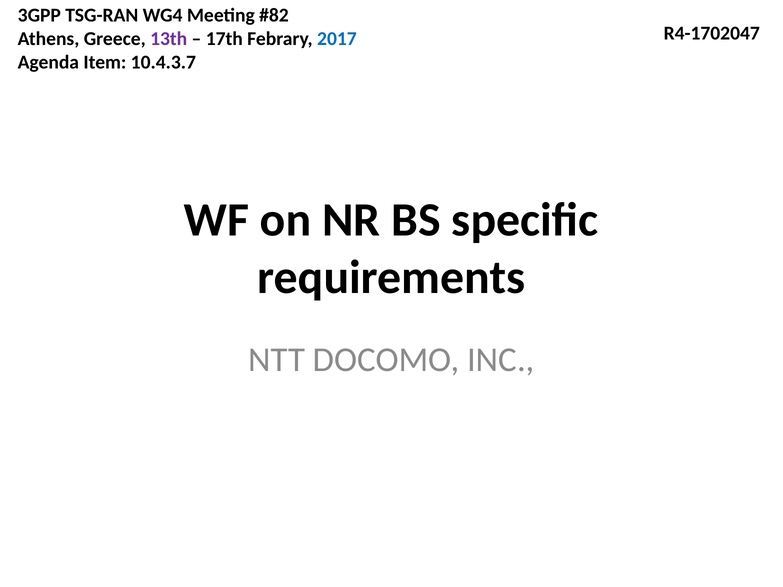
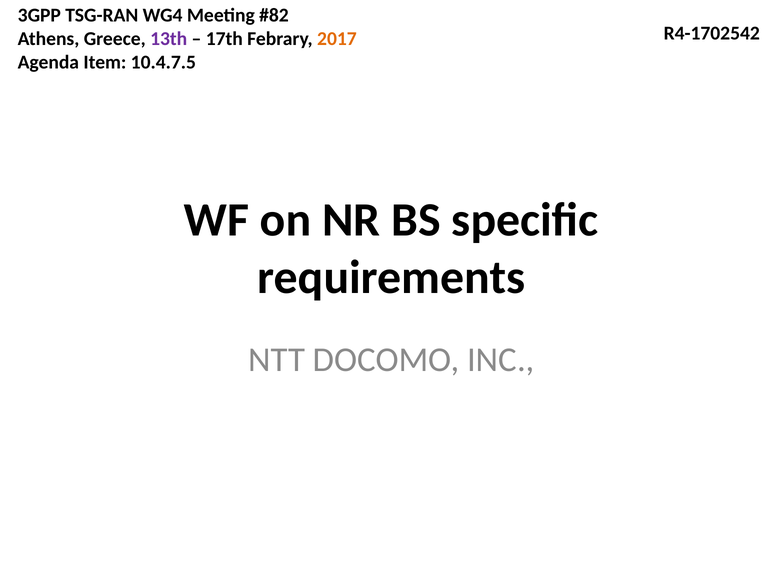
R4-1702047: R4-1702047 -> R4-1702542 (712, 33)
2017 colour: blue -> orange (337, 39)
10.4.3.7: 10.4.3.7 -> 10.4.7.5 (163, 62)
